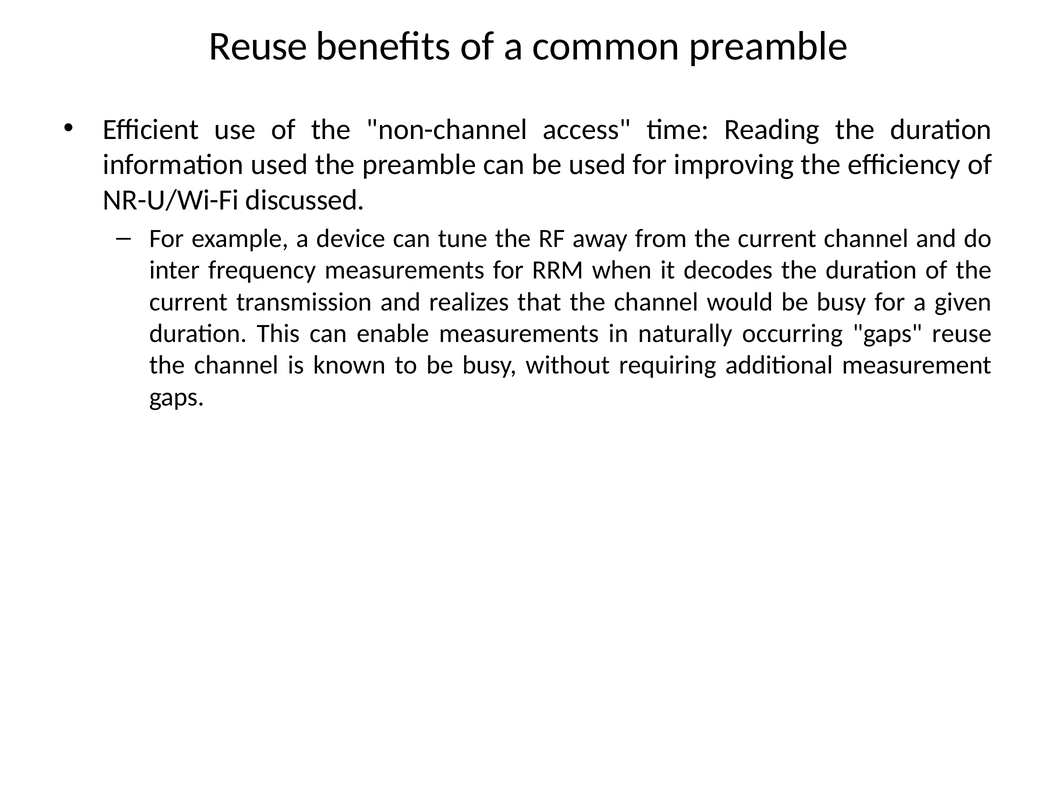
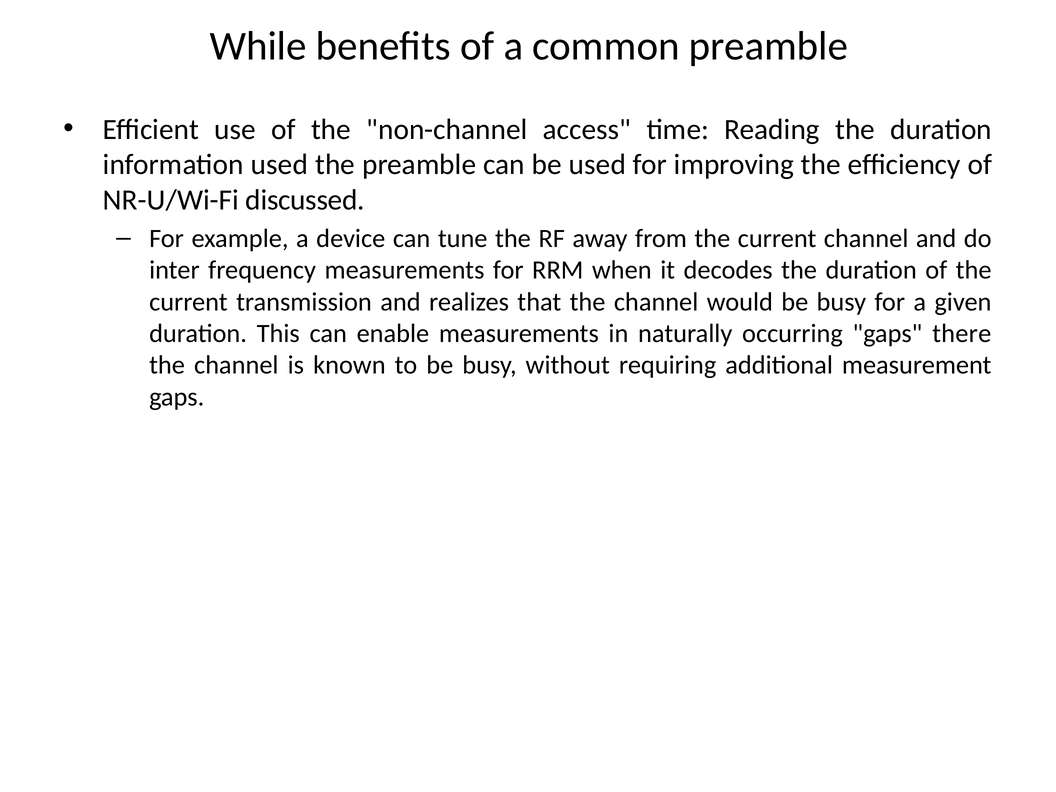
Reuse: Reuse -> While (258, 46)
gaps reuse: reuse -> there (962, 334)
